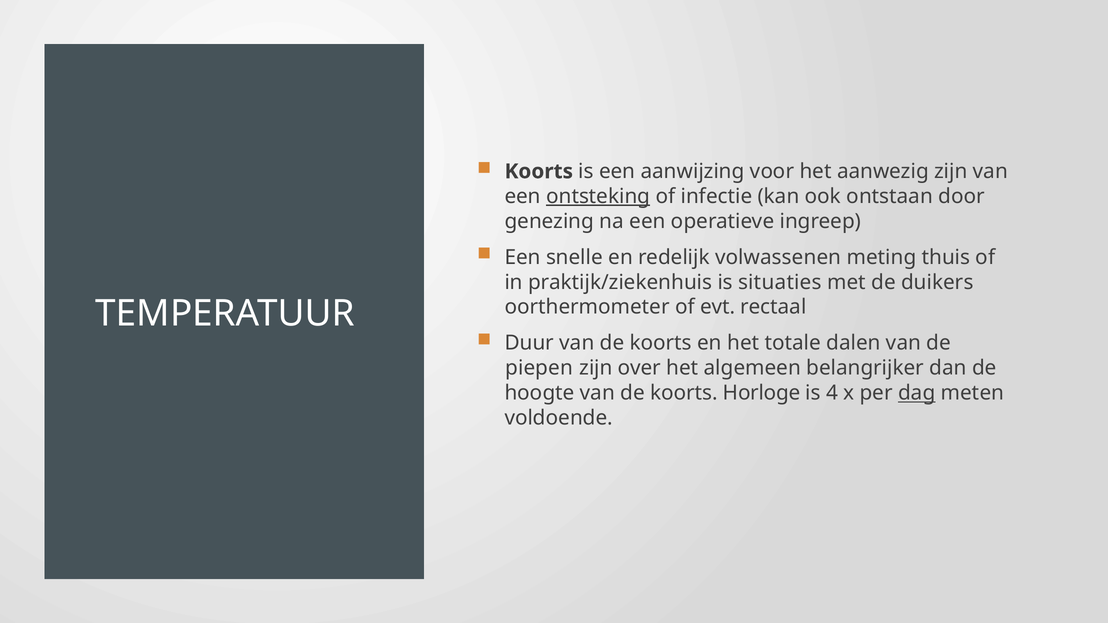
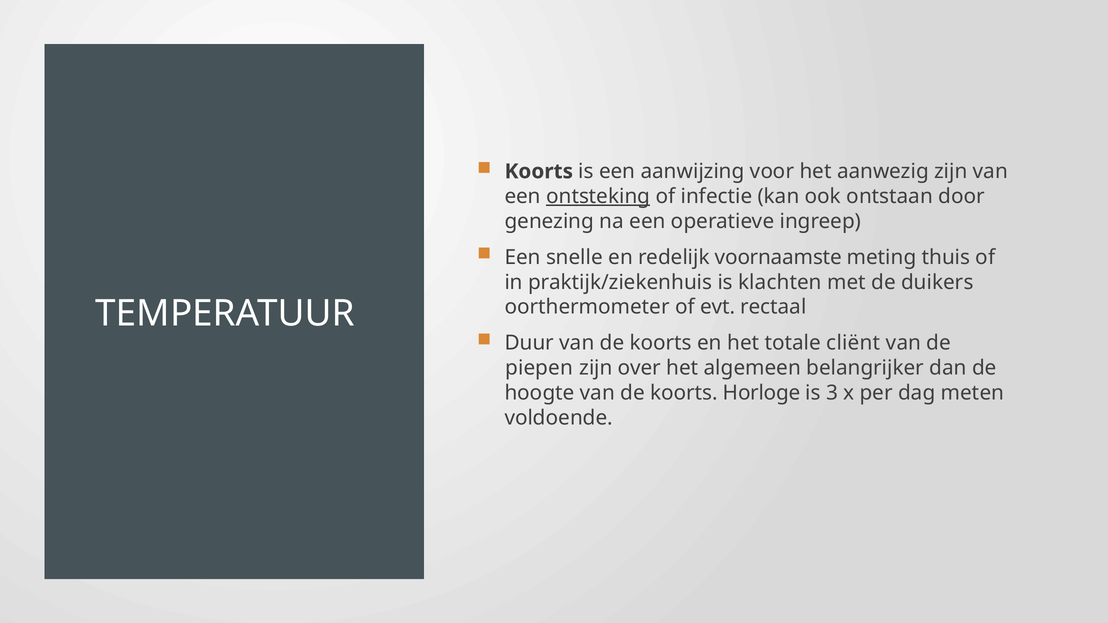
volwassenen: volwassenen -> voornaamste (778, 257)
situaties: situaties -> klachten (780, 282)
dalen: dalen -> cliënt (853, 343)
4: 4 -> 3 (832, 393)
dag underline: present -> none (917, 393)
